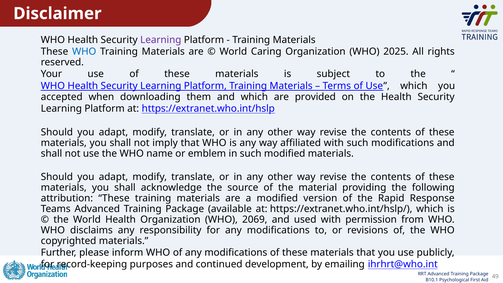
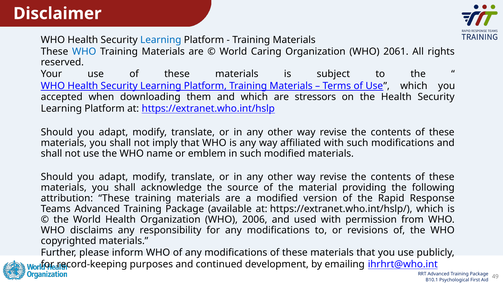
Learning colour: purple -> blue (161, 40)
2025: 2025 -> 2061 (396, 52)
provided: provided -> stressors (315, 97)
2069: 2069 -> 2006 (255, 219)
